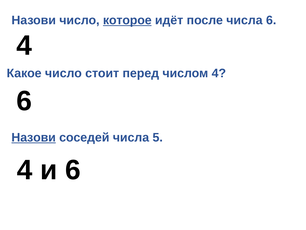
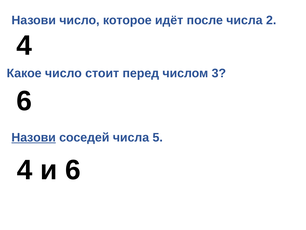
которое underline: present -> none (127, 20)
числа 6: 6 -> 2 (271, 20)
числом 4: 4 -> 3 (219, 73)
